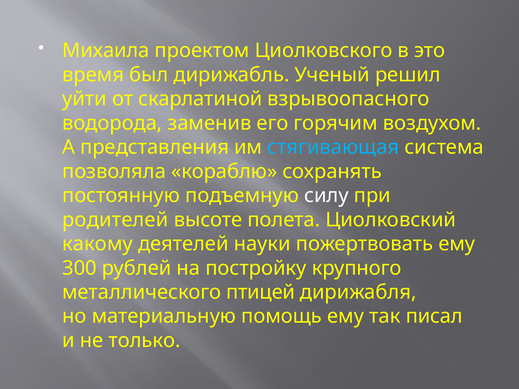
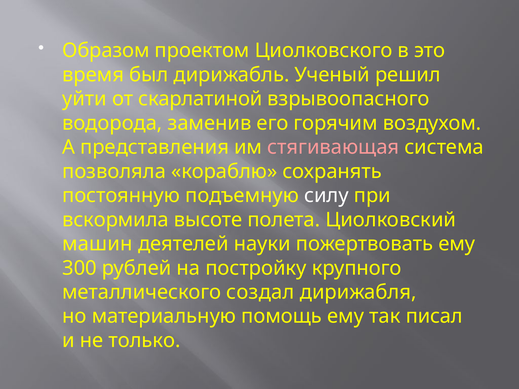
Михаила: Михаила -> Образом (106, 51)
стягивающая colour: light blue -> pink (333, 147)
родителей: родителей -> вскормила (115, 220)
какому: какому -> машин (97, 244)
птицей: птицей -> создал (260, 292)
